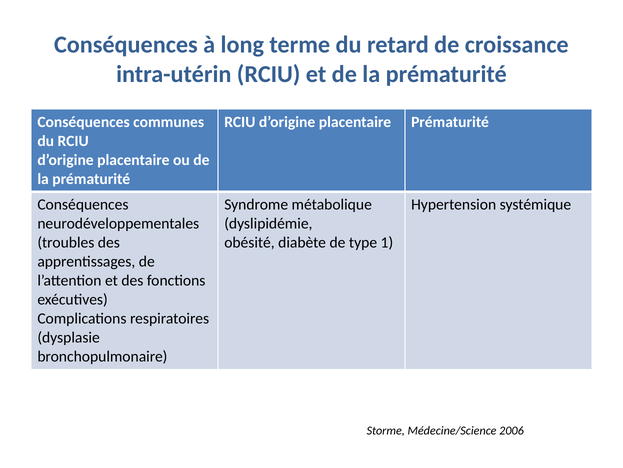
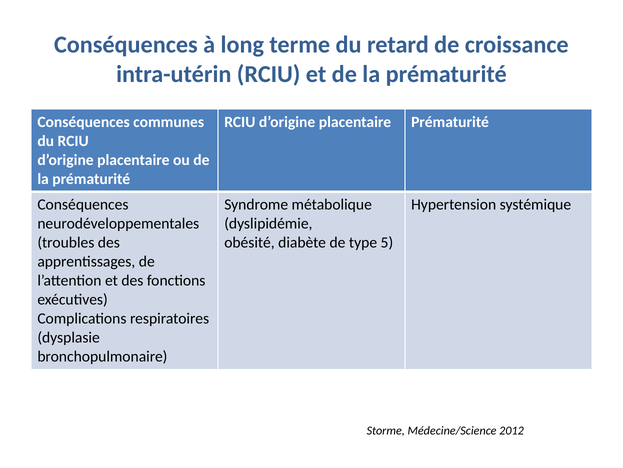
1: 1 -> 5 (387, 242)
2006: 2006 -> 2012 (512, 430)
